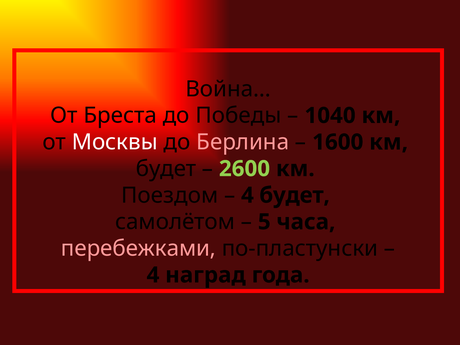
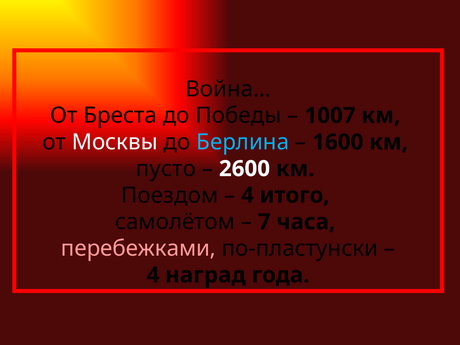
1040: 1040 -> 1007 (330, 116)
Берлина colour: pink -> light blue (243, 142)
будет: будет -> пусто (166, 169)
2600 colour: light green -> white (244, 169)
4 будет: будет -> итого (295, 195)
5: 5 -> 7 (264, 222)
